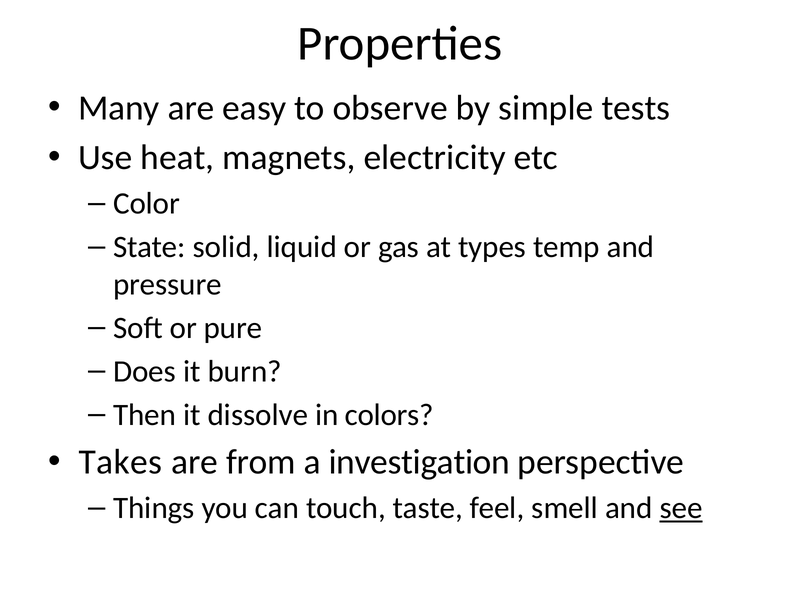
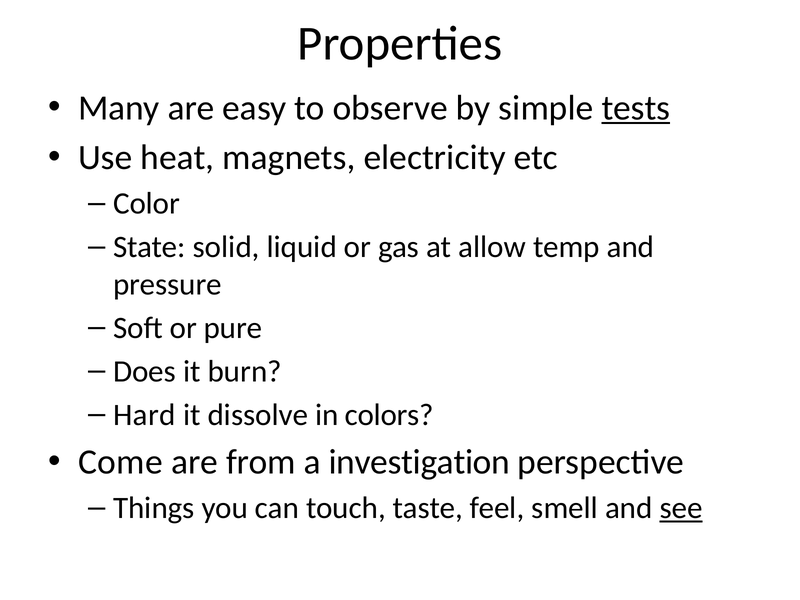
tests underline: none -> present (636, 108)
types: types -> allow (492, 247)
Then: Then -> Hard (144, 415)
Takes: Takes -> Come (120, 462)
